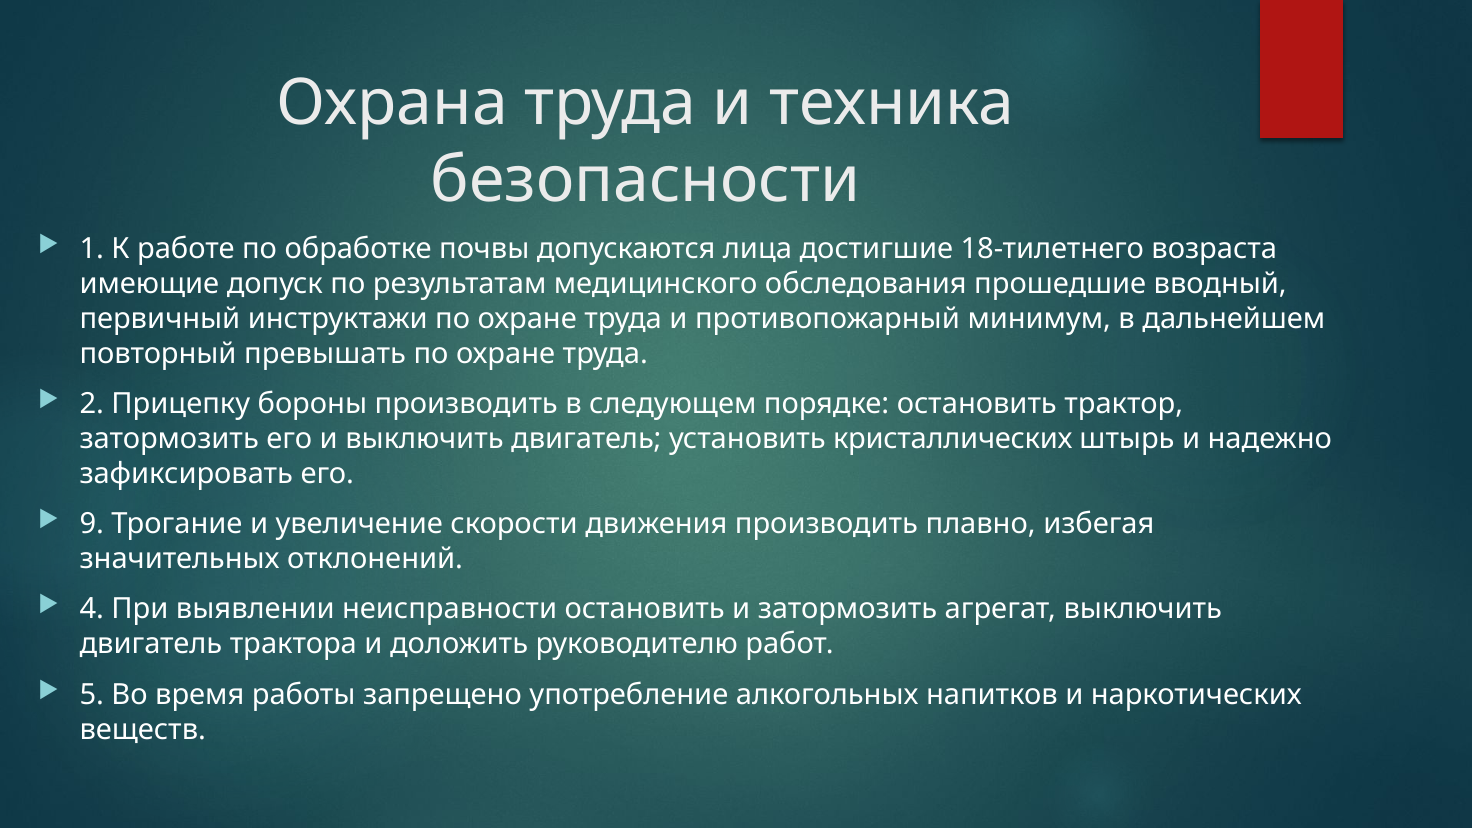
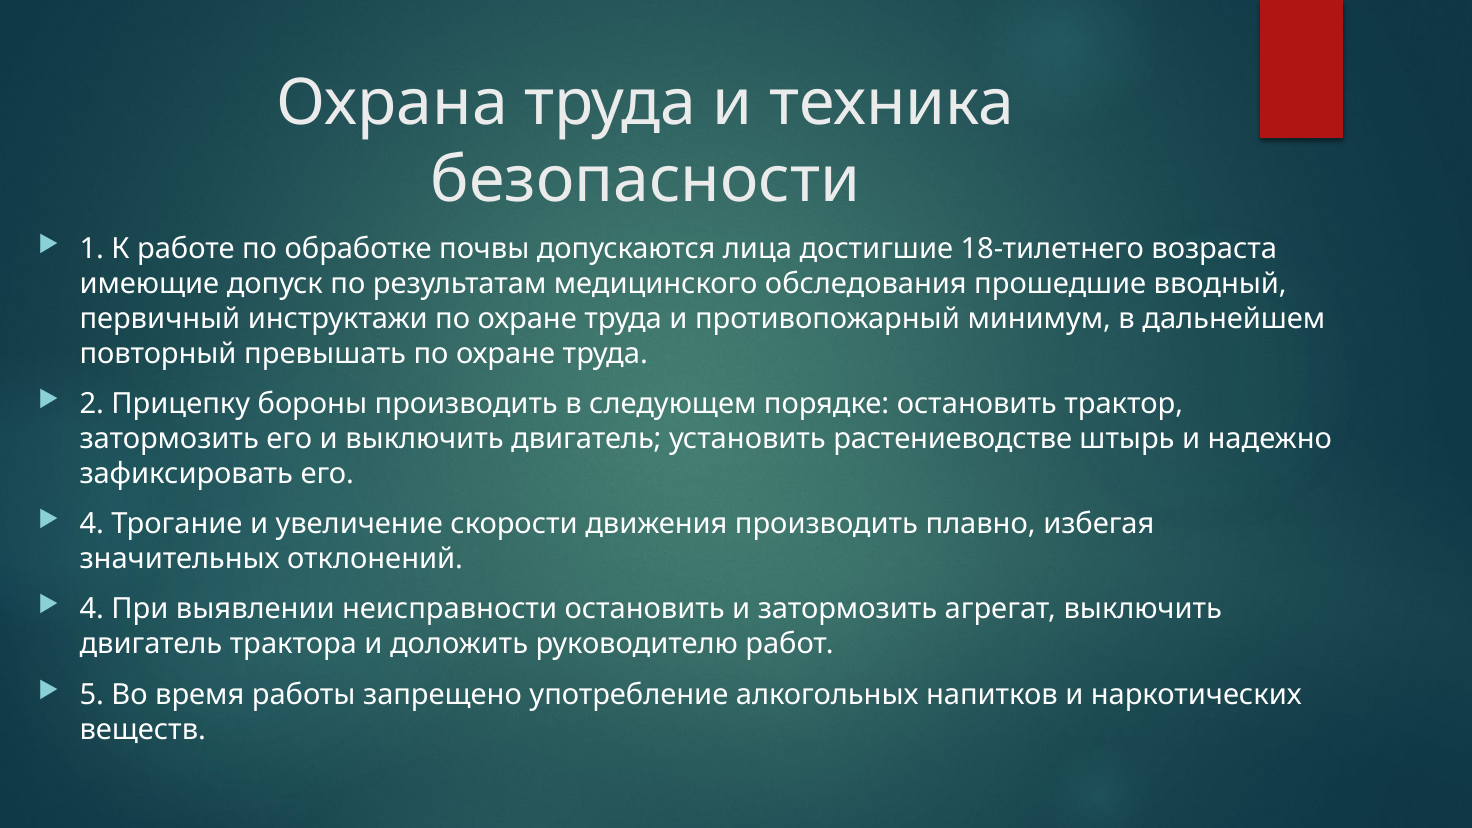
кристаллических: кристаллических -> растениеводстве (953, 439)
9: 9 -> 4 (92, 524)
